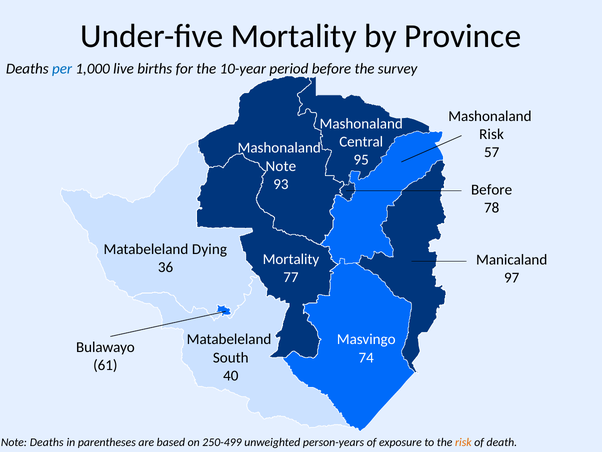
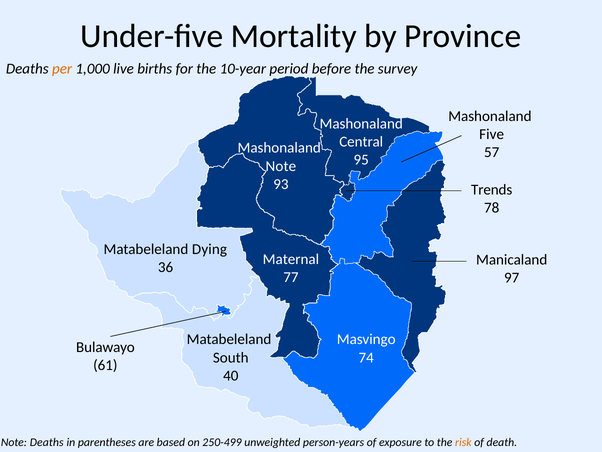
per colour: blue -> orange (62, 69)
Risk: Risk -> Five (492, 134)
Before: Before -> Trends (492, 189)
Mortality: Mortality -> Maternal (291, 259)
